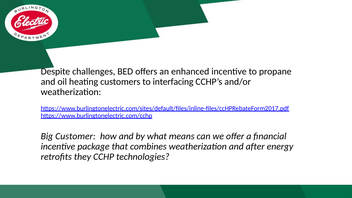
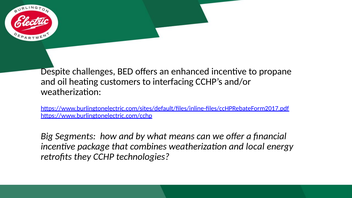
Customer: Customer -> Segments (75, 136)
after: after -> local (255, 147)
